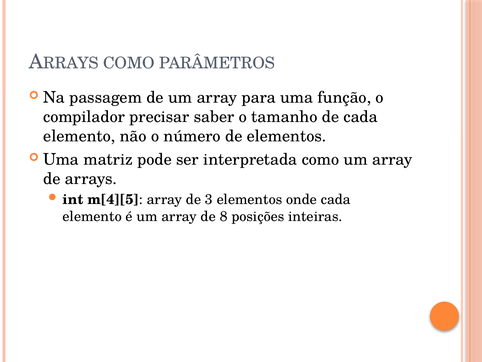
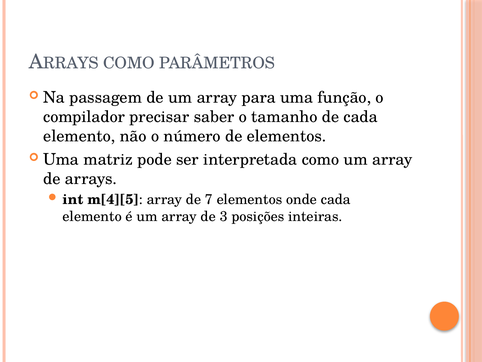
3: 3 -> 7 (209, 199)
8: 8 -> 3 (224, 216)
